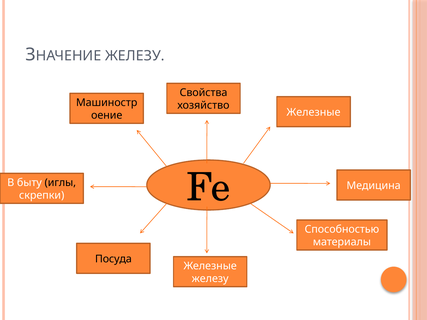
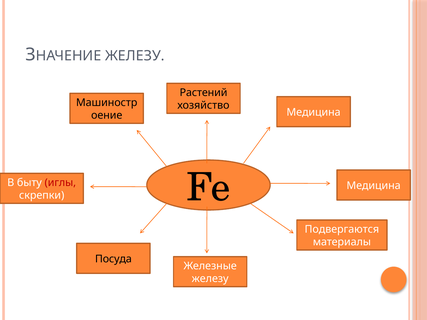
Свойства: Свойства -> Растений (204, 93)
Железные: Железные -> Медицина (314, 112)
иглы colour: black -> red (60, 183)
Способностью: Способностью -> Подвергаются (342, 230)
